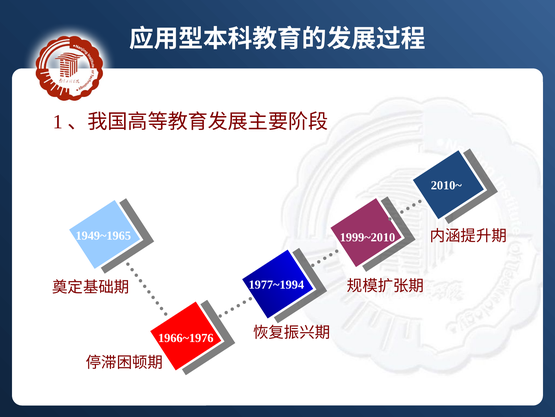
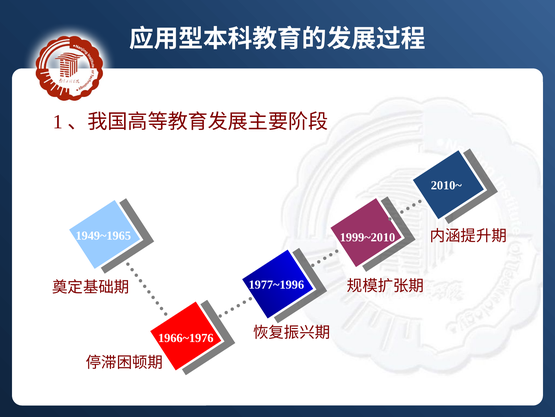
1977~1994: 1977~1994 -> 1977~1996 (276, 284)
